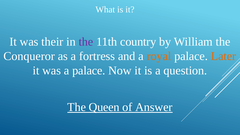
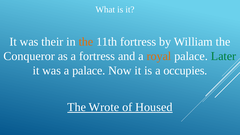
the colour: purple -> orange (86, 42)
11th country: country -> fortress (138, 42)
Later colour: orange -> green (224, 56)
question: question -> occupies (185, 71)
Queen: Queen -> Wrote (104, 107)
Answer: Answer -> Housed (154, 107)
